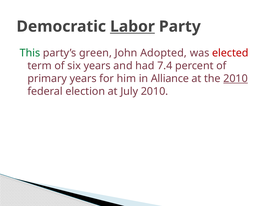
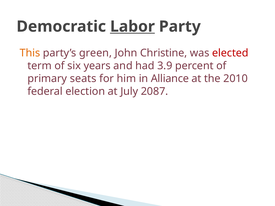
This colour: green -> orange (30, 53)
Adopted: Adopted -> Christine (164, 53)
7.4: 7.4 -> 3.9 (165, 66)
primary years: years -> seats (83, 79)
2010 underline: present -> none (236, 79)
July 2010: 2010 -> 2087 (155, 91)
